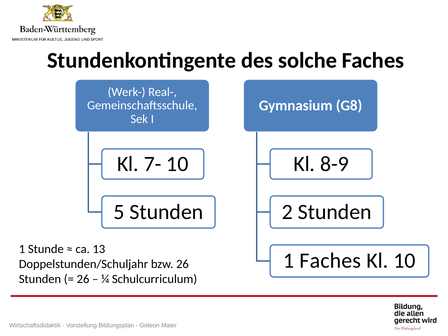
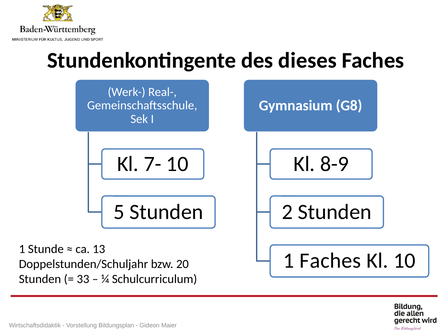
solche: solche -> dieses (308, 60)
bzw 26: 26 -> 20 (182, 264)
26: 26 -> 33 (83, 279)
